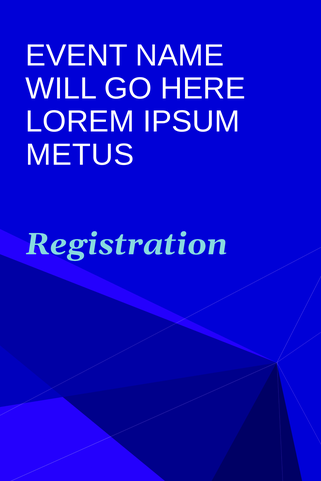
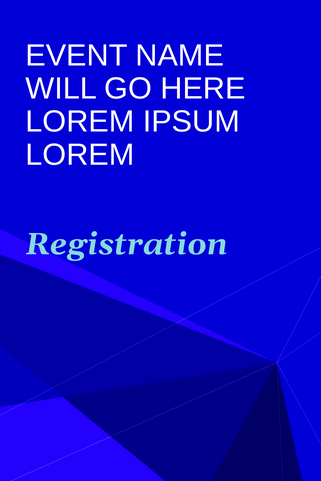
METUS: METUS -> LOREM (80, 155)
